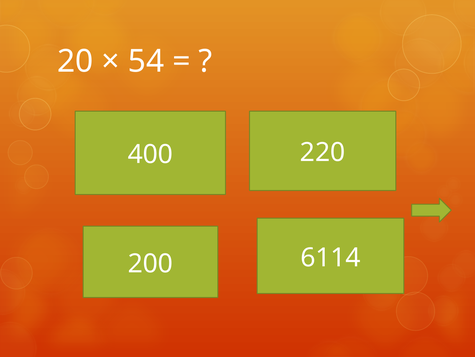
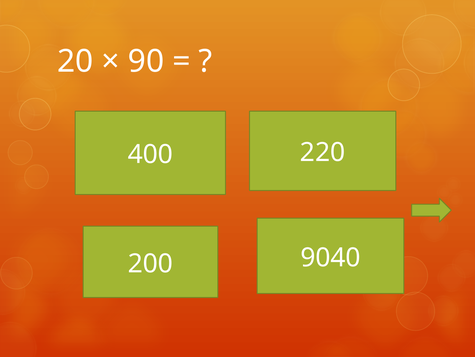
54: 54 -> 90 (146, 61)
6114: 6114 -> 9040 (331, 257)
